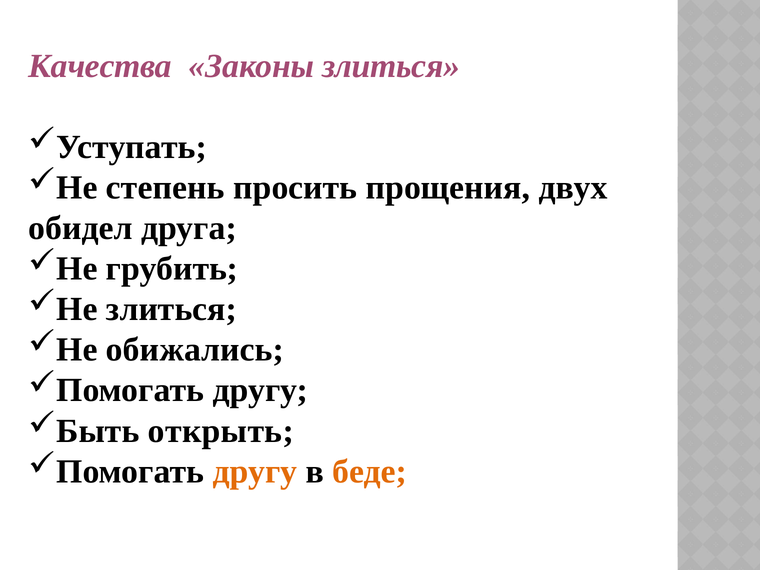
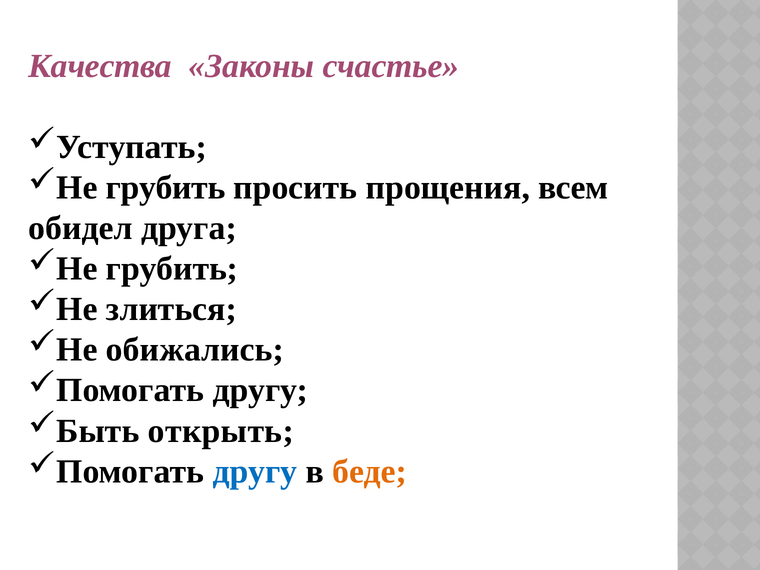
Законы злиться: злиться -> счастье (391, 66)
степень: степень -> грубить (166, 188)
двух: двух -> всем (573, 188)
другу colour: orange -> blue (255, 471)
